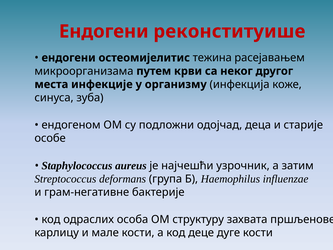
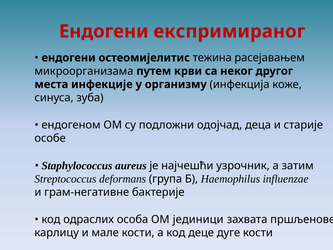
реконституише: реконституише -> експримираног (229, 31)
структуру: структуру -> јединици (198, 219)
